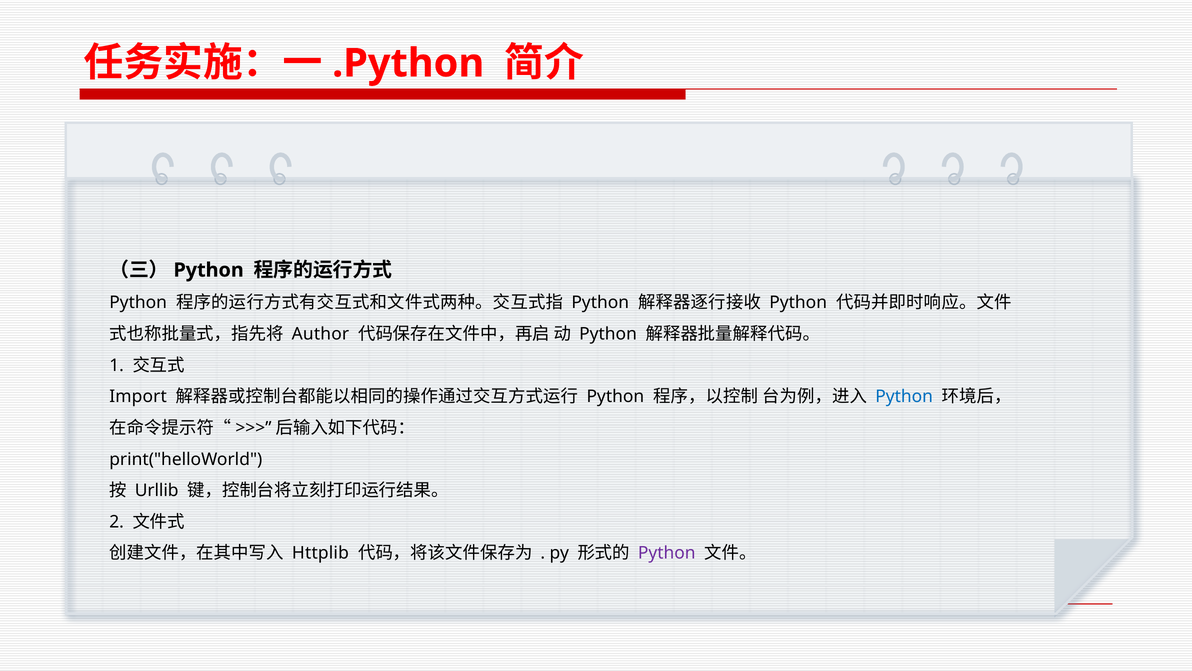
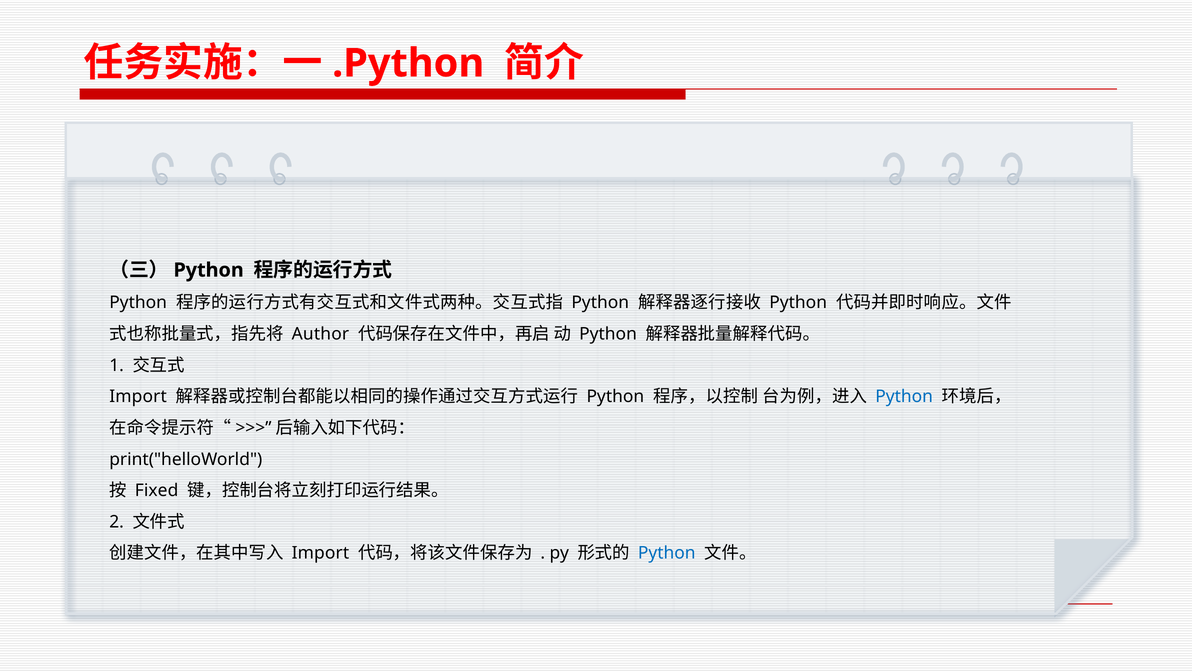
Urllib: Urllib -> Fixed (157, 490)
Httplib: Httplib -> Import (320, 553)
Python colour: purple -> blue (667, 553)
